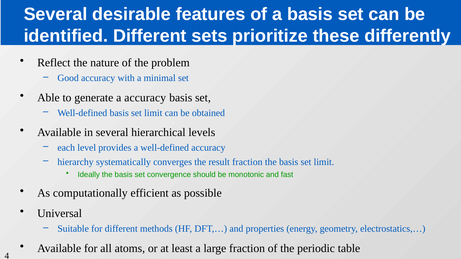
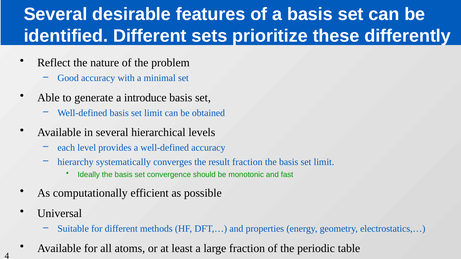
a accuracy: accuracy -> introduce (145, 98)
